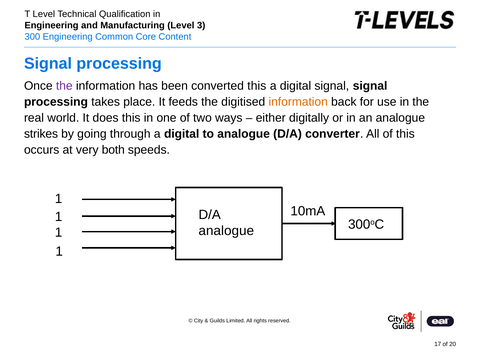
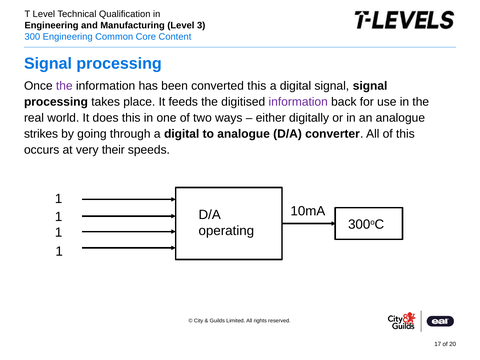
information colour: orange -> purple (298, 102)
both: both -> their (113, 150)
analogue: analogue -> operating (226, 231)
